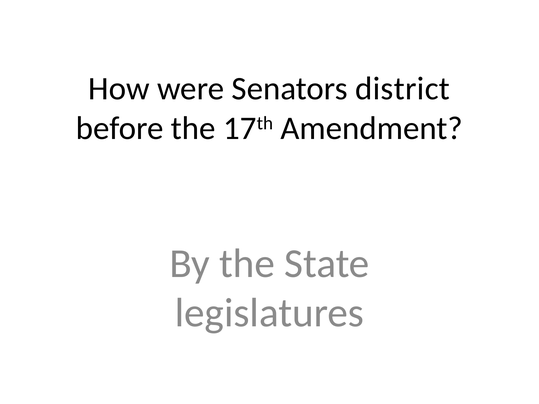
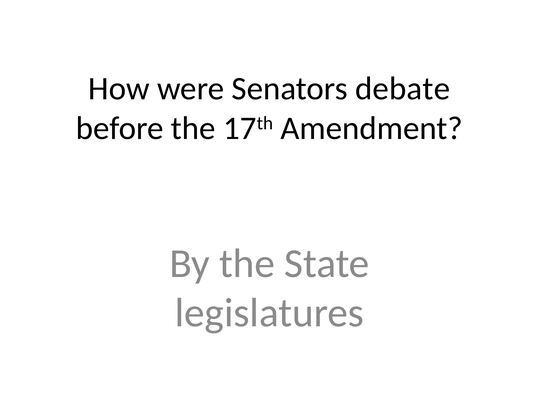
district: district -> debate (403, 89)
